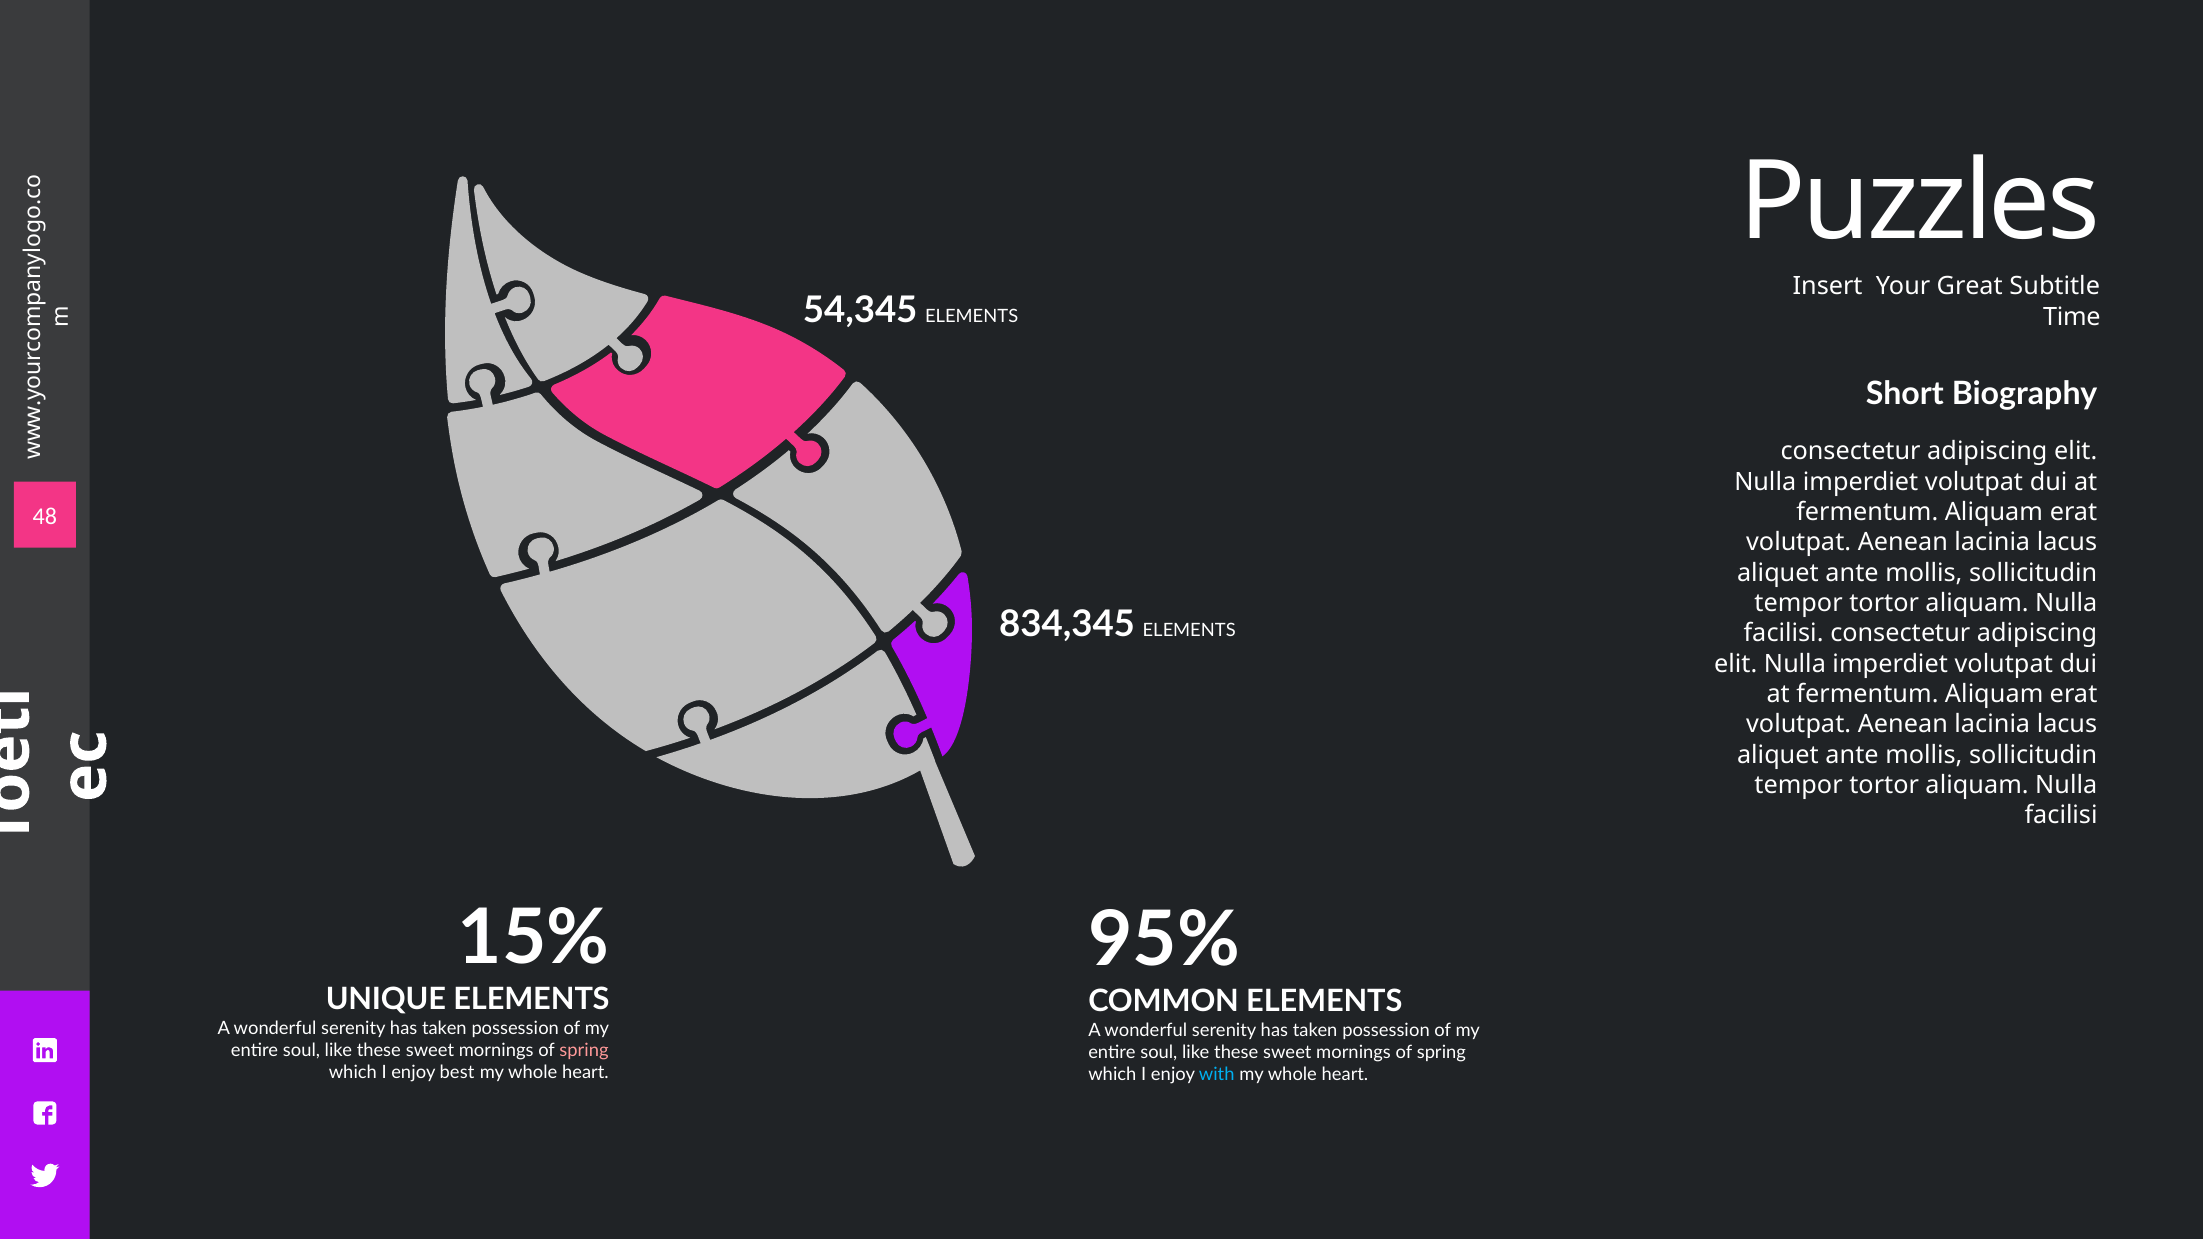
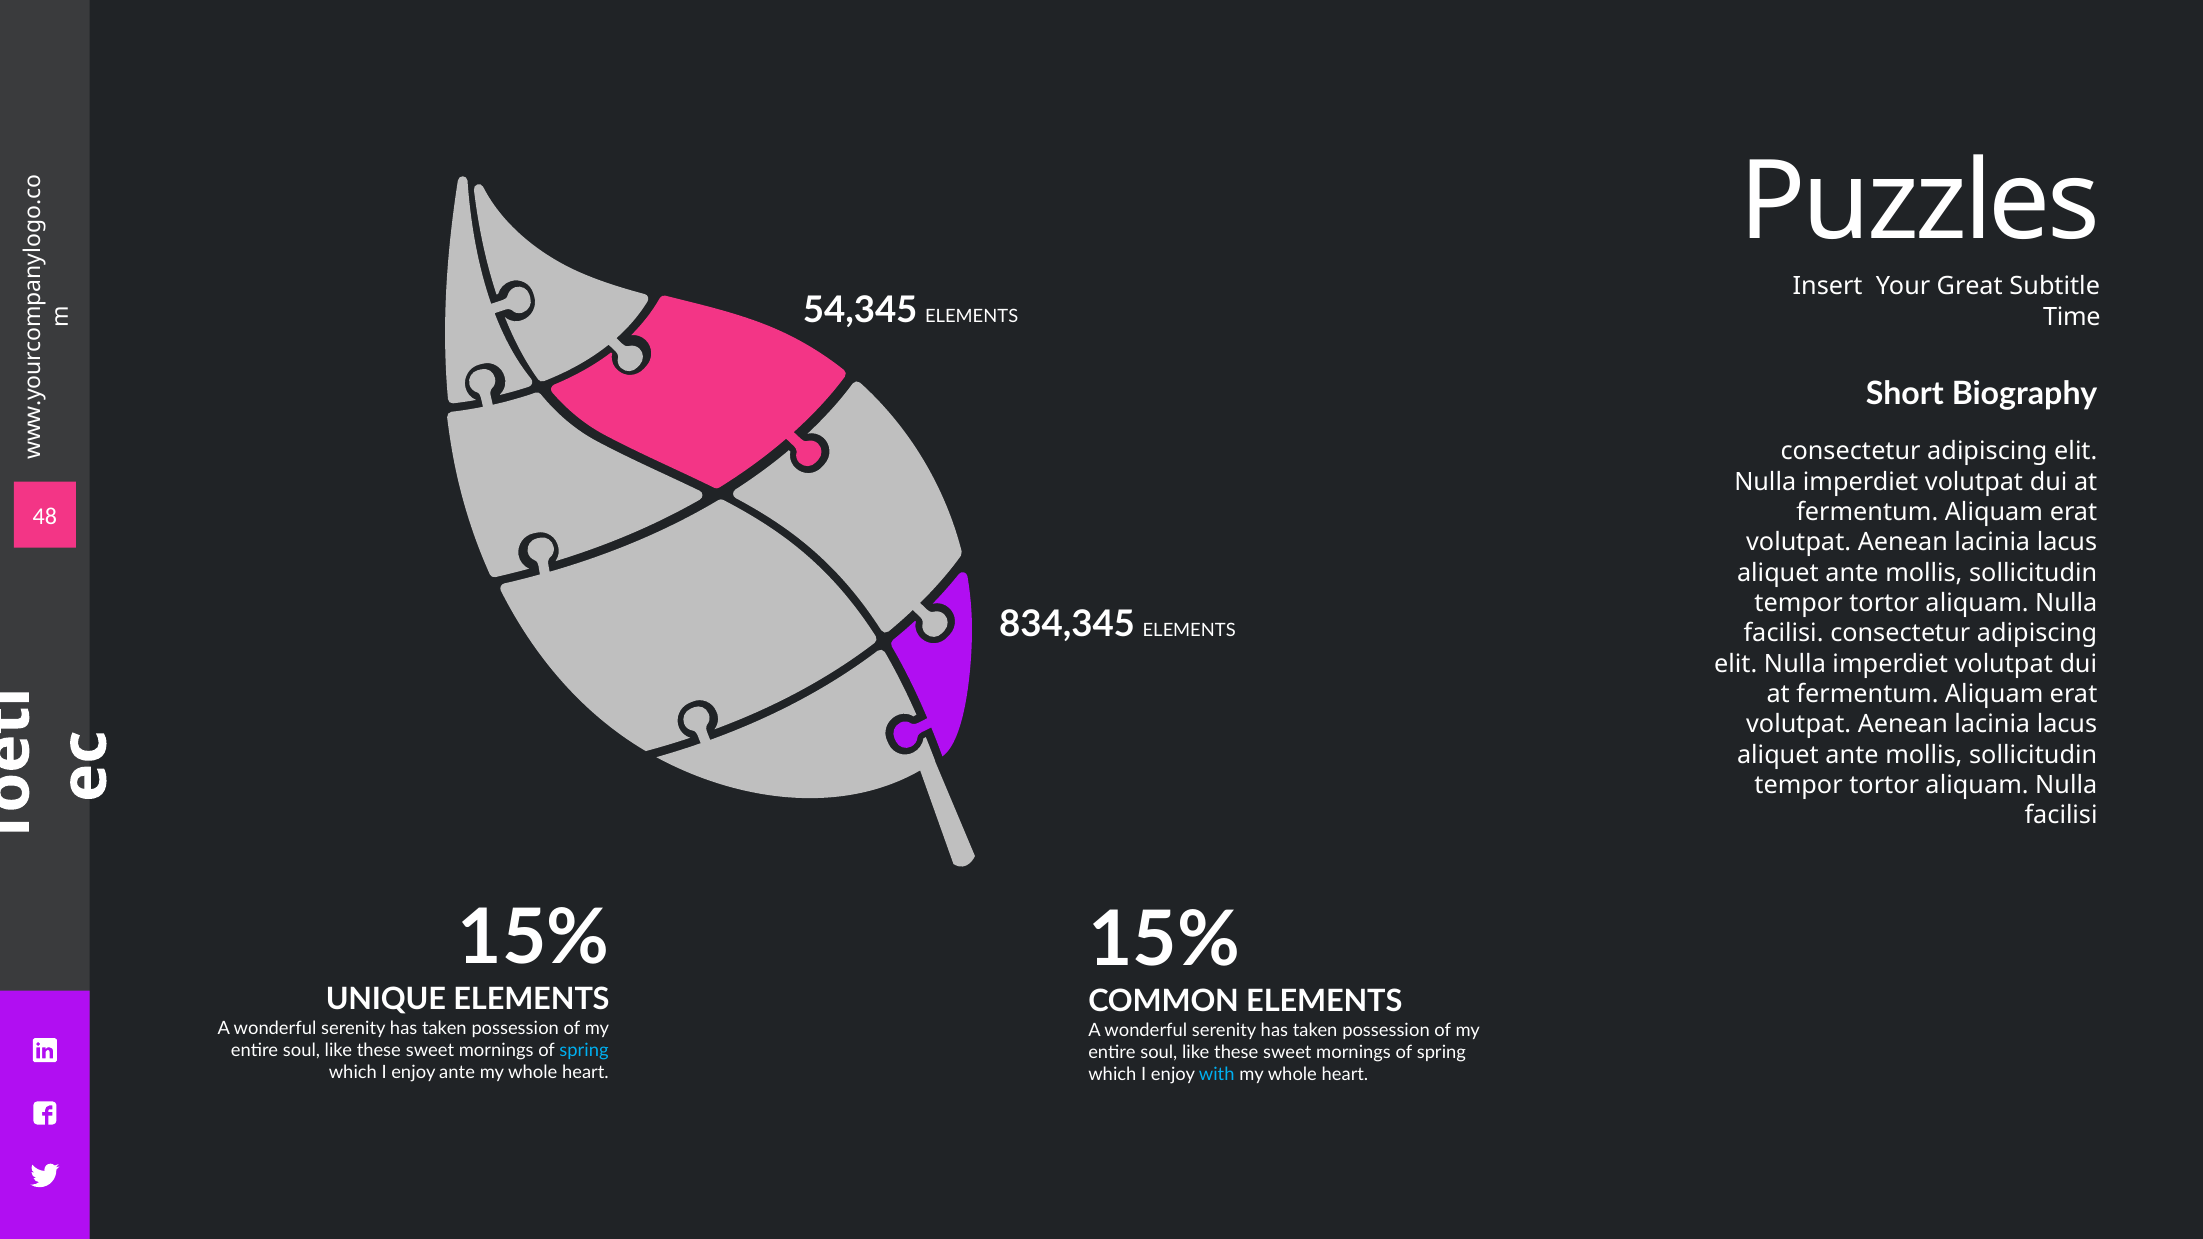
95%: 95% -> 15% (1164, 940)
spring colour: pink -> light blue (584, 1050)
enjoy best: best -> ante (457, 1073)
